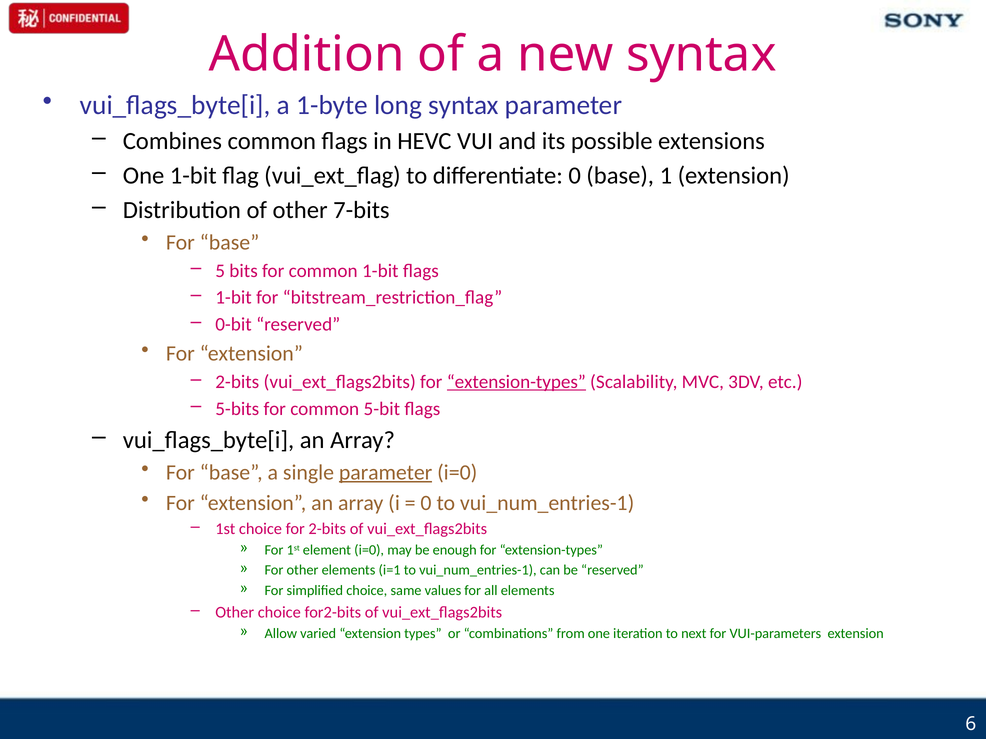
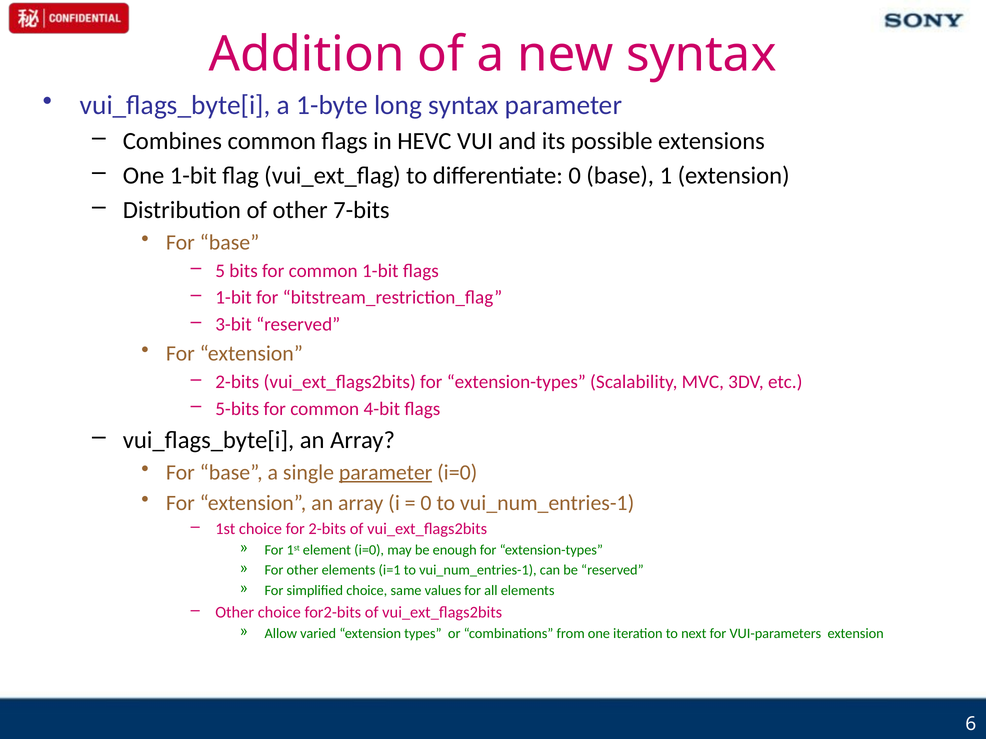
0-bit: 0-bit -> 3-bit (234, 325)
extension-types underline: present -> none (516, 382)
5-bit: 5-bit -> 4-bit (382, 409)
